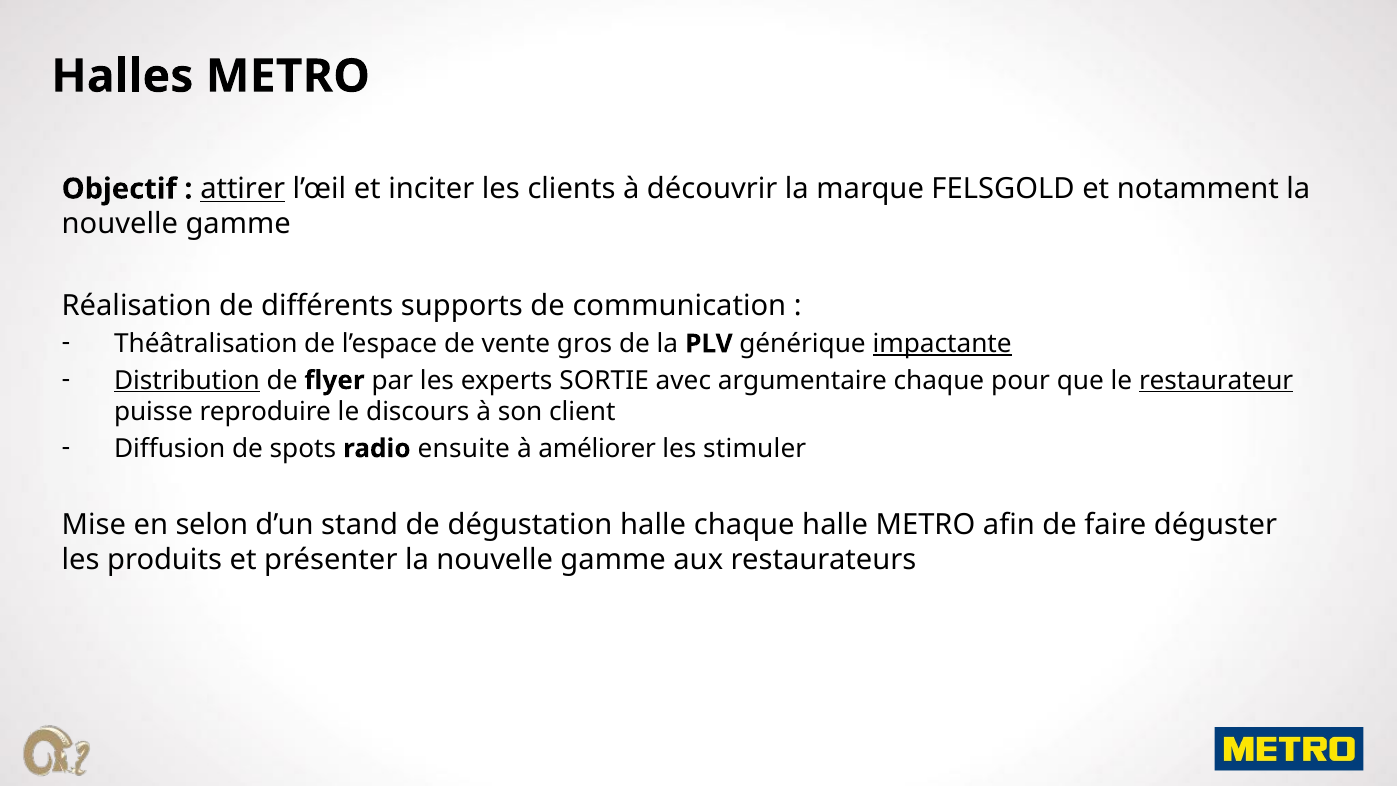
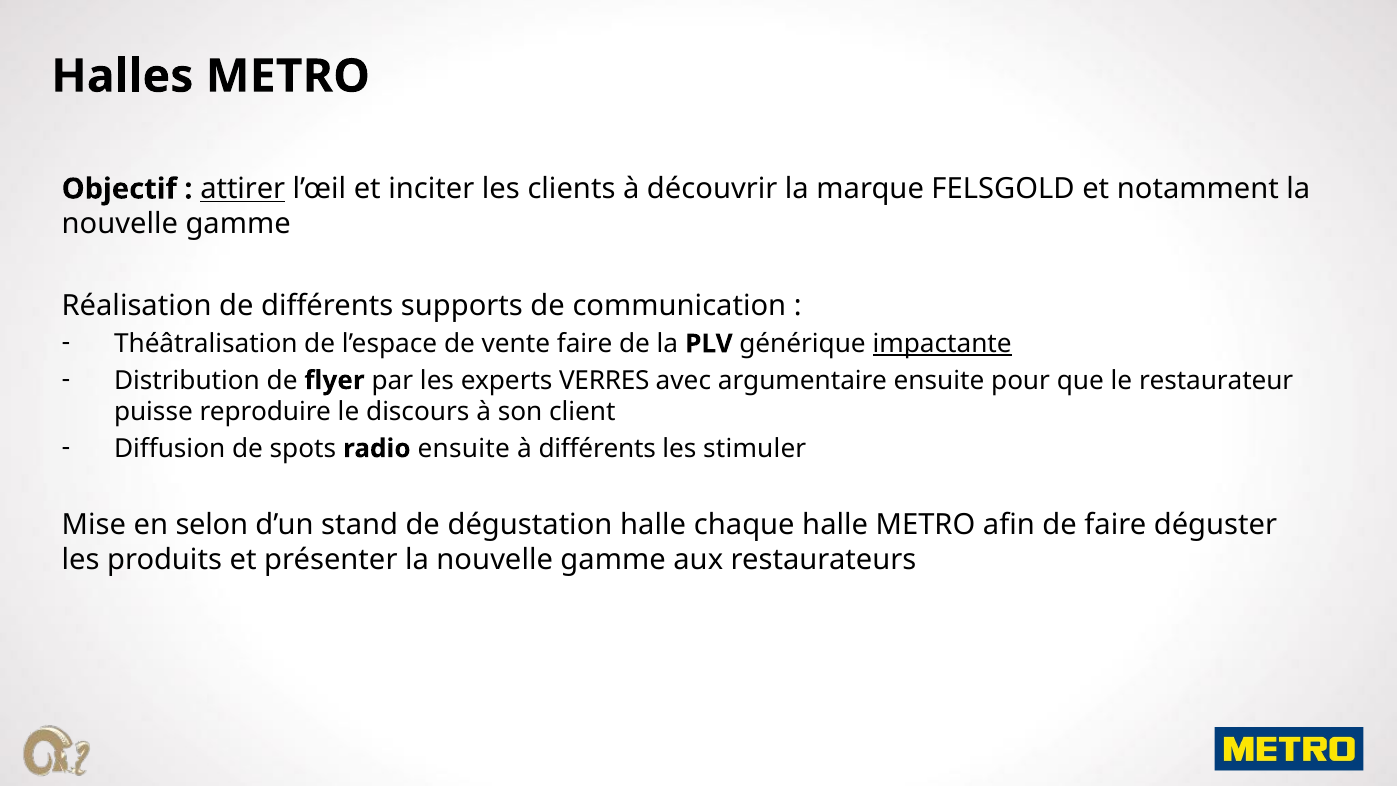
vente gros: gros -> faire (585, 344)
Distribution underline: present -> none (187, 380)
SORTIE: SORTIE -> VERRES (604, 380)
argumentaire chaque: chaque -> ensuite (939, 380)
restaurateur underline: present -> none (1216, 380)
à améliorer: améliorer -> différents (597, 448)
